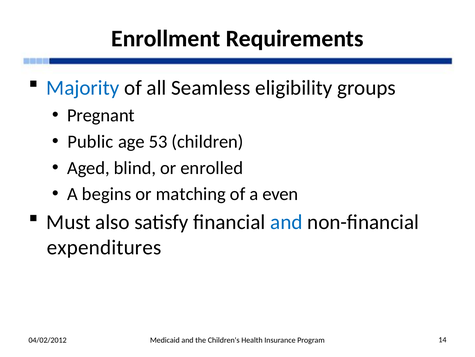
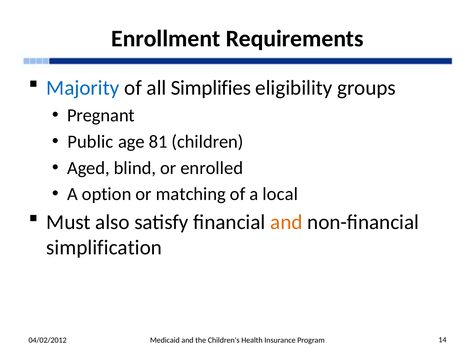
Seamless: Seamless -> Simplifies (211, 88)
53: 53 -> 81 (158, 141)
begins: begins -> option (107, 194)
even: even -> local (280, 194)
and colour: blue -> orange (286, 222)
expenditures: expenditures -> simplification (104, 247)
